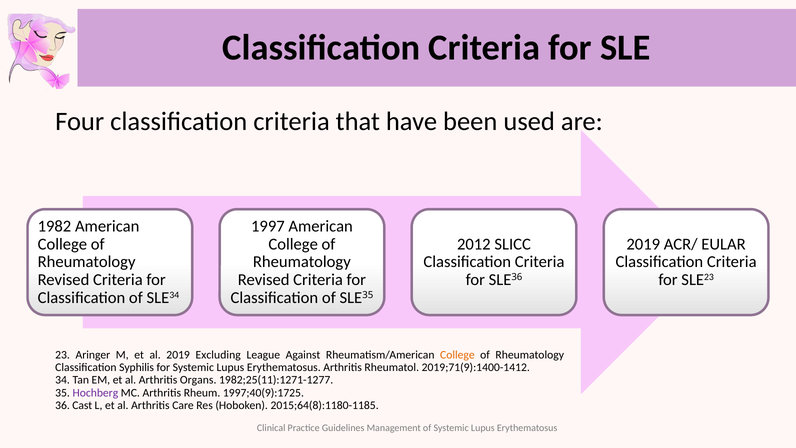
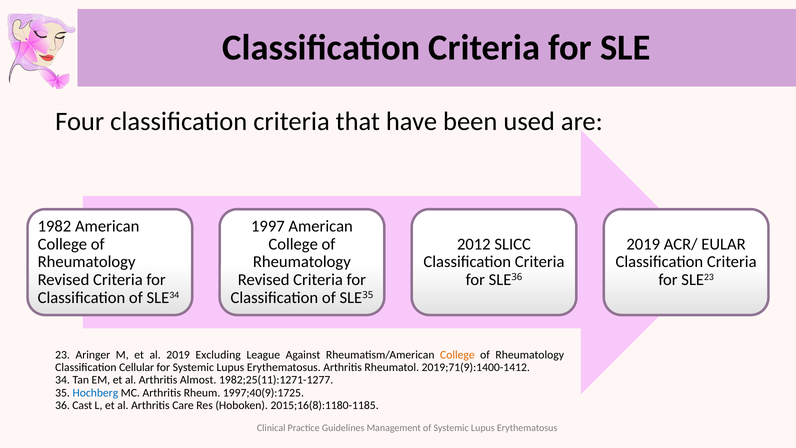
Syphilis: Syphilis -> Cellular (137, 367)
Organs: Organs -> Almost (198, 380)
Hochberg colour: purple -> blue (95, 392)
2015;64(8):1180-1185: 2015;64(8):1180-1185 -> 2015;16(8):1180-1185 (325, 405)
